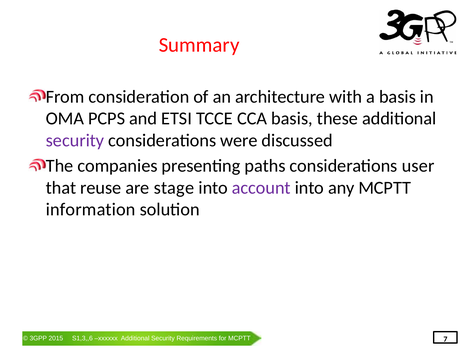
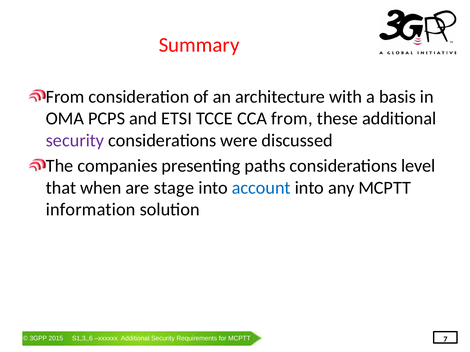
CCA basis: basis -> from (292, 119)
user: user -> level (418, 166)
reuse: reuse -> when (101, 188)
account colour: purple -> blue (261, 188)
